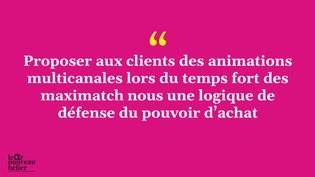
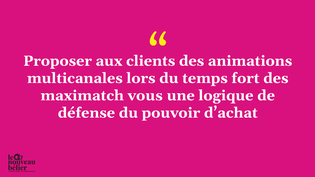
nous: nous -> vous (145, 96)
